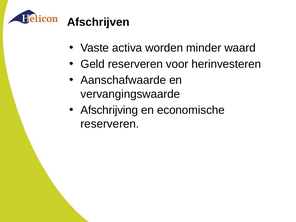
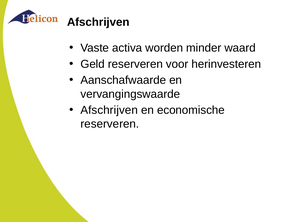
Afschrijving: Afschrijving -> Afschrijven (109, 110)
